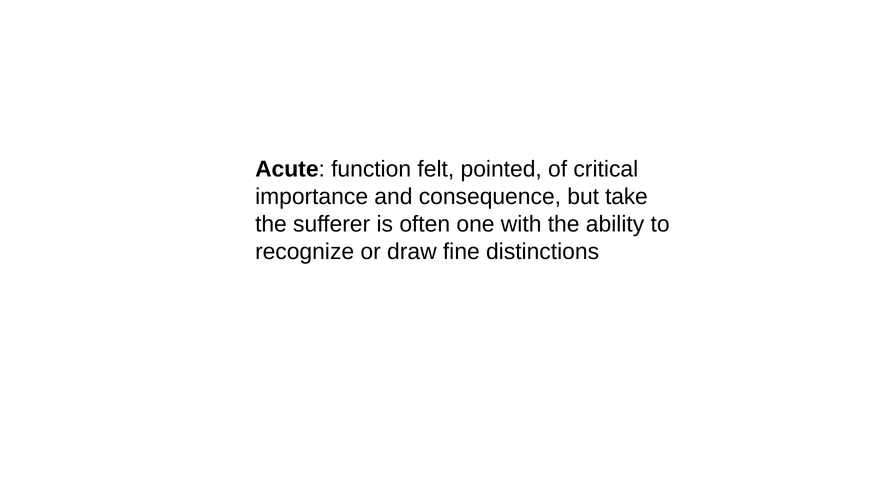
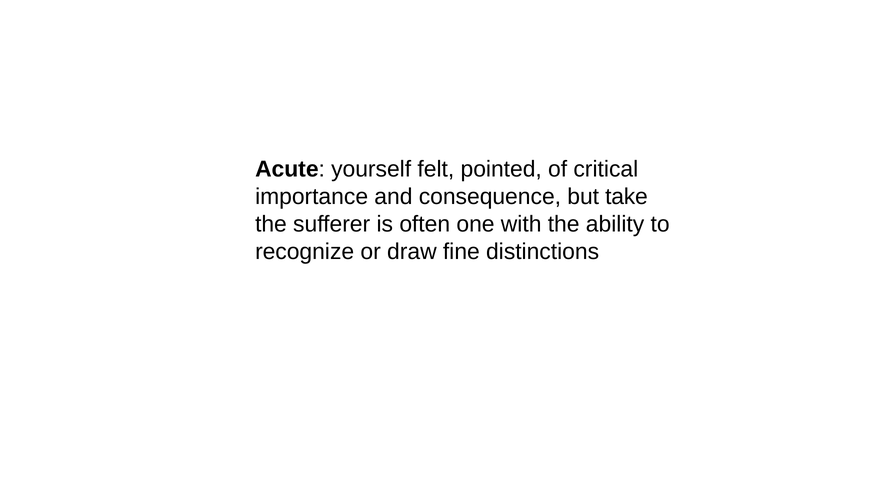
function: function -> yourself (371, 169)
